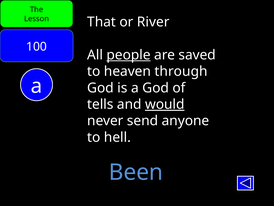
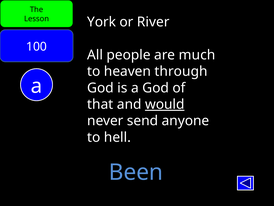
That: That -> York (102, 22)
people underline: present -> none (129, 55)
saved: saved -> much (197, 55)
tells: tells -> that (100, 104)
